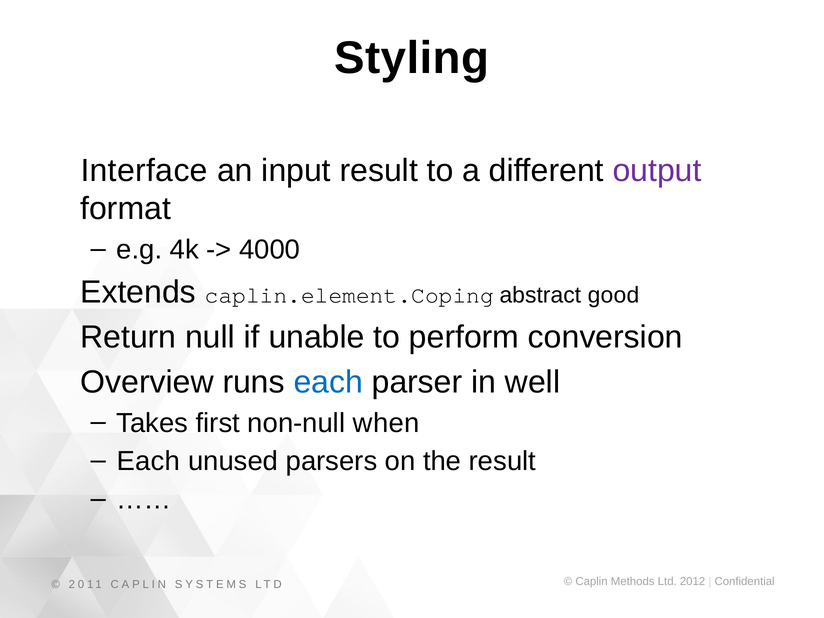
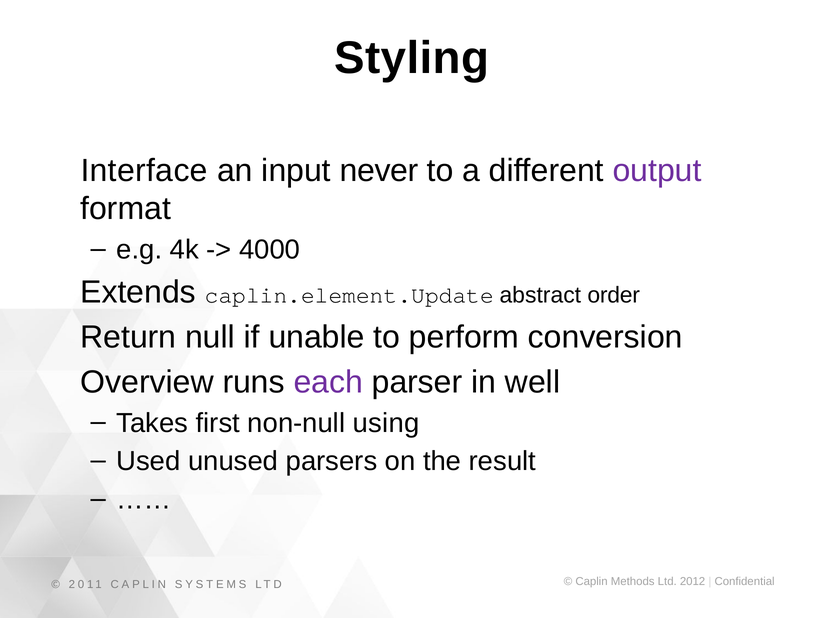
input result: result -> never (379, 170)
caplin.element.Coping: caplin.element.Coping -> caplin.element.Update (349, 295)
good: good -> order (614, 295)
each colour: blue -> purple (328, 382)
when: when -> using (386, 423)
Each: Each -> Used (148, 461)
